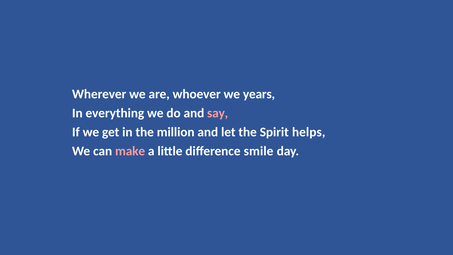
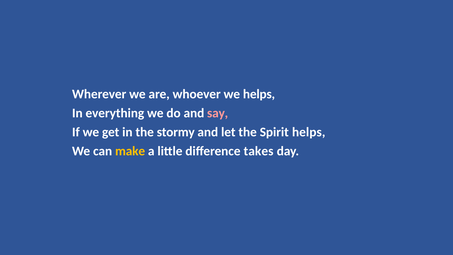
we years: years -> helps (259, 94)
million: million -> stormy (176, 132)
make colour: pink -> yellow (130, 151)
smile: smile -> takes (259, 151)
